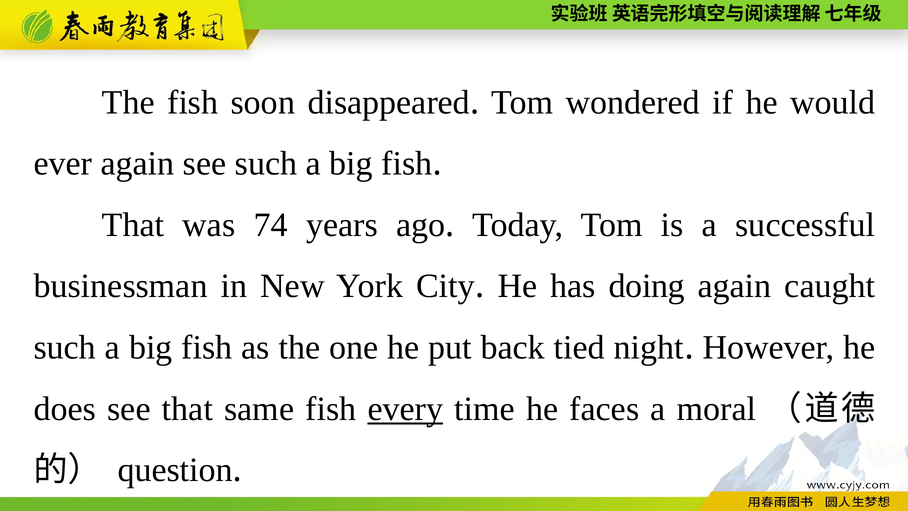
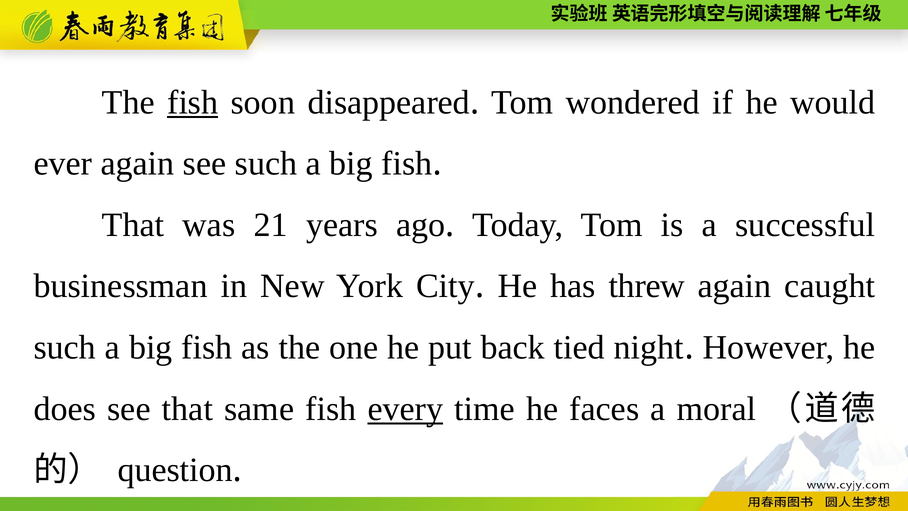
fish underline: none -> present (193, 102)
74: 74 -> 21 (271, 225)
doing: doing -> threw (647, 286)
